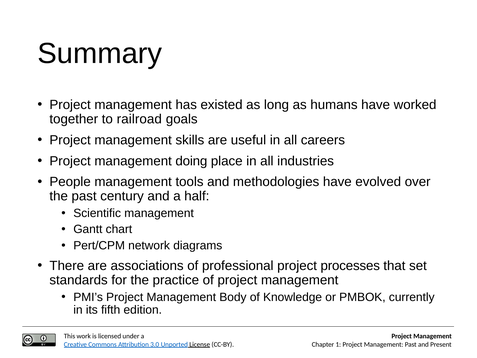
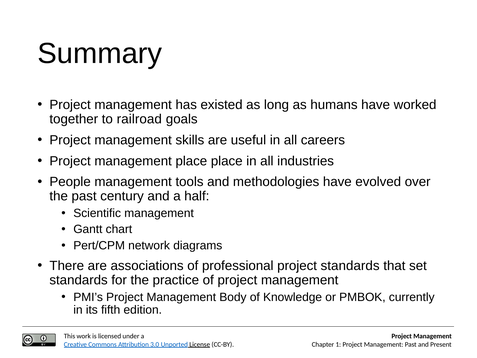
management doing: doing -> place (191, 161)
project processes: processes -> standards (350, 266)
